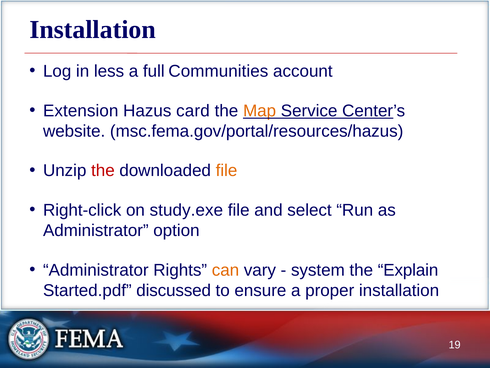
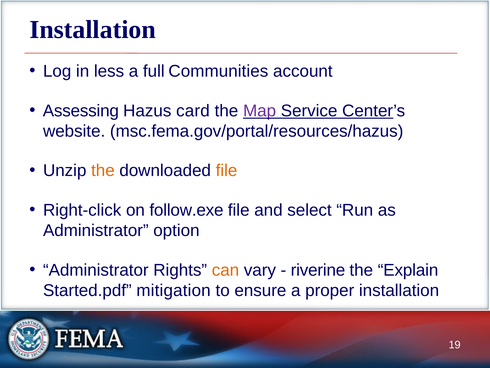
Extension: Extension -> Assessing (81, 111)
Map colour: orange -> purple (260, 111)
the colour: red -> orange (103, 170)
study.exe: study.exe -> follow.exe (186, 210)
system: system -> riverine (318, 270)
discussed: discussed -> mitigation (174, 290)
